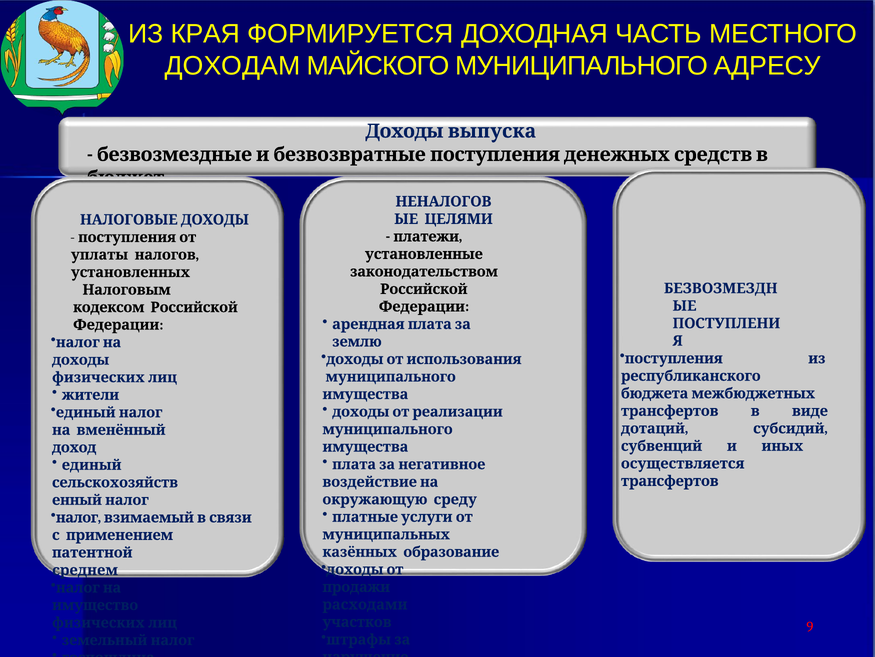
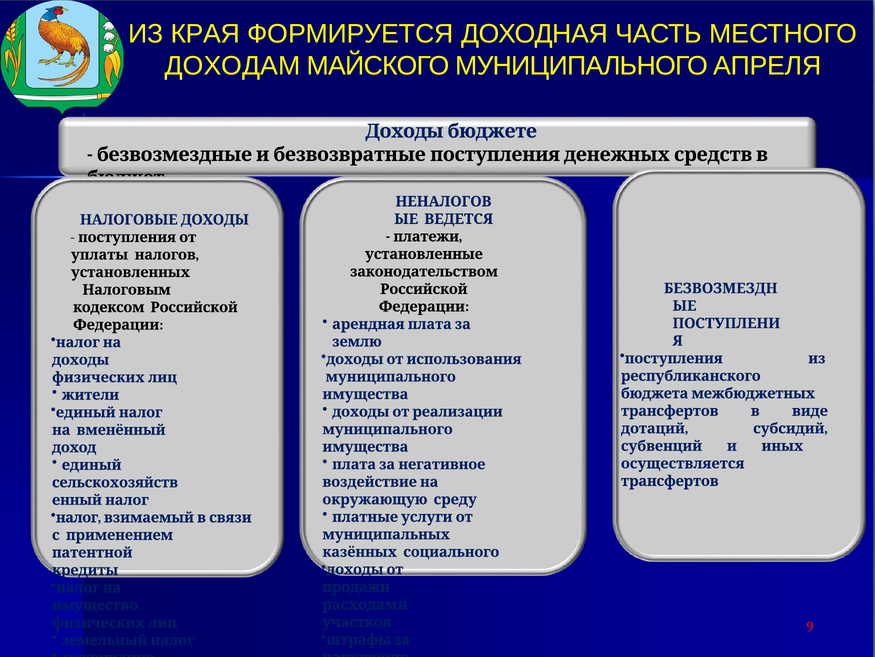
АДРЕСУ: АДРЕСУ -> АПРЕЛЯ (767, 66)
выпуска: выпуска -> бюджете (492, 131)
ЦЕЛЯМИ: ЦЕЛЯМИ -> ВЕДЕТСЯ (459, 219)
образование: образование -> социального (451, 551)
среднем: среднем -> кредиты (85, 570)
